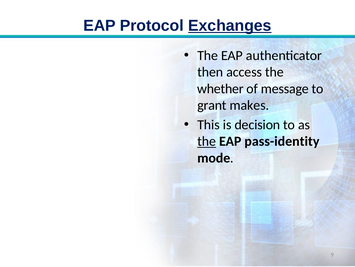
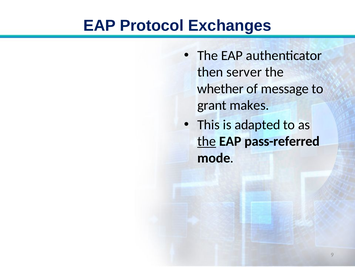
Exchanges underline: present -> none (230, 26)
access: access -> server (244, 72)
decision: decision -> adapted (257, 124)
pass-identity: pass-identity -> pass-referred (282, 141)
